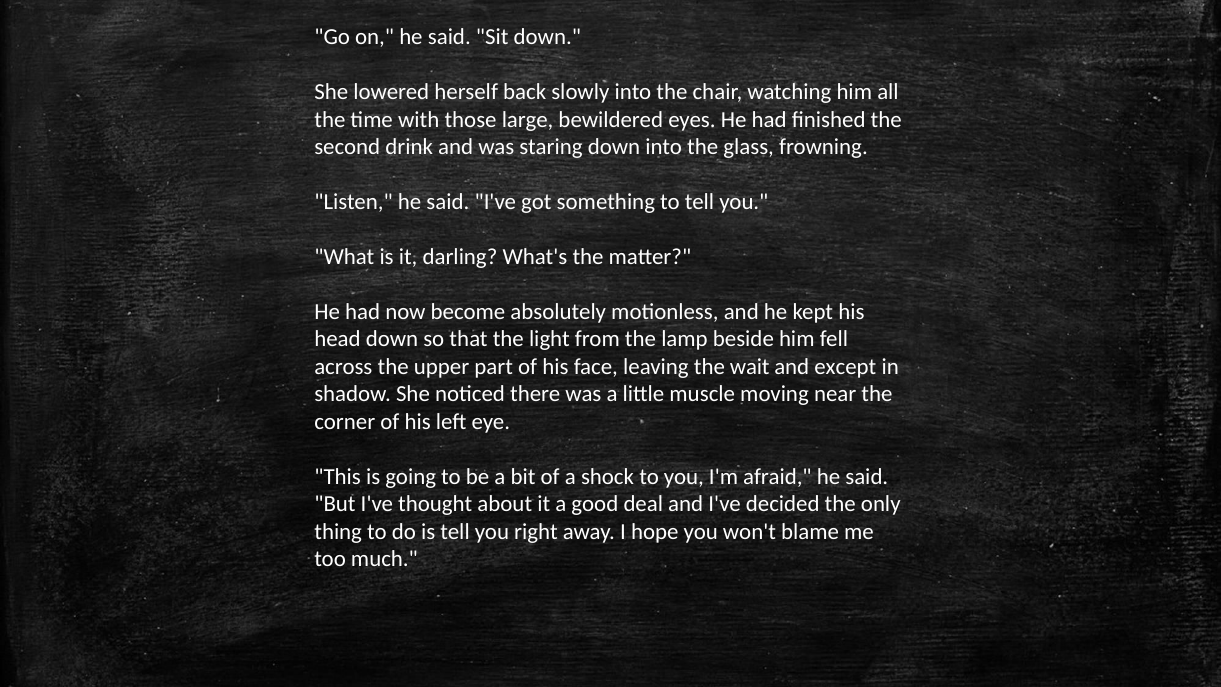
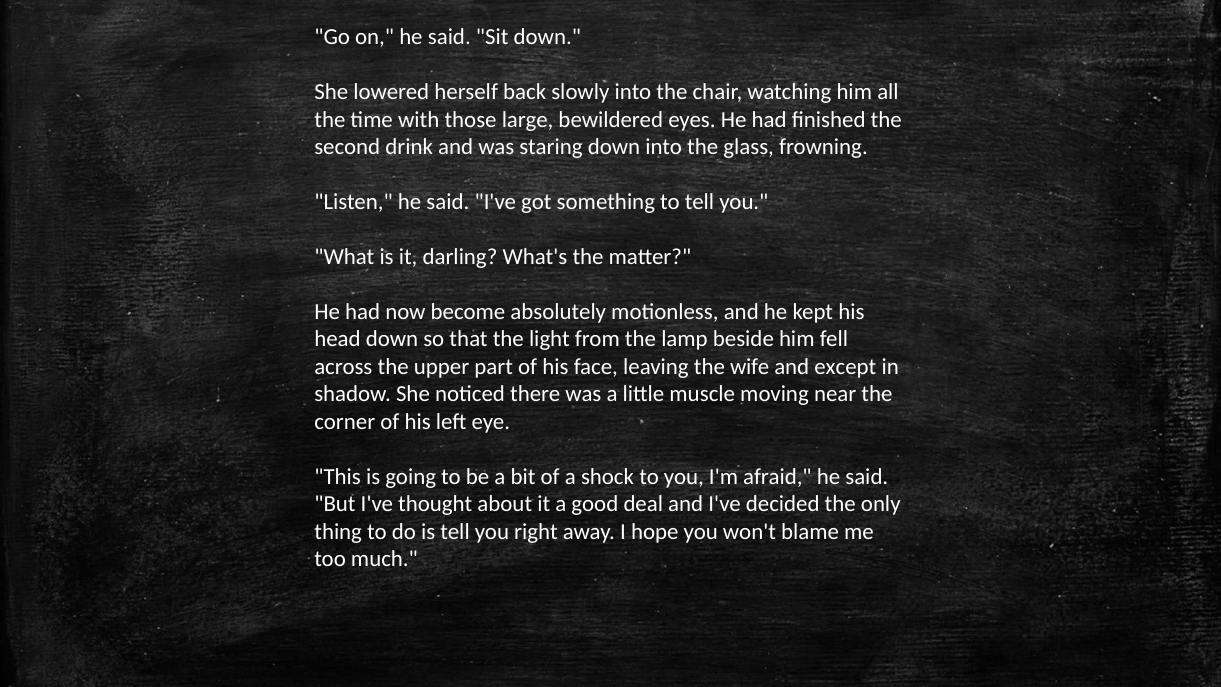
wait: wait -> wife (750, 367)
